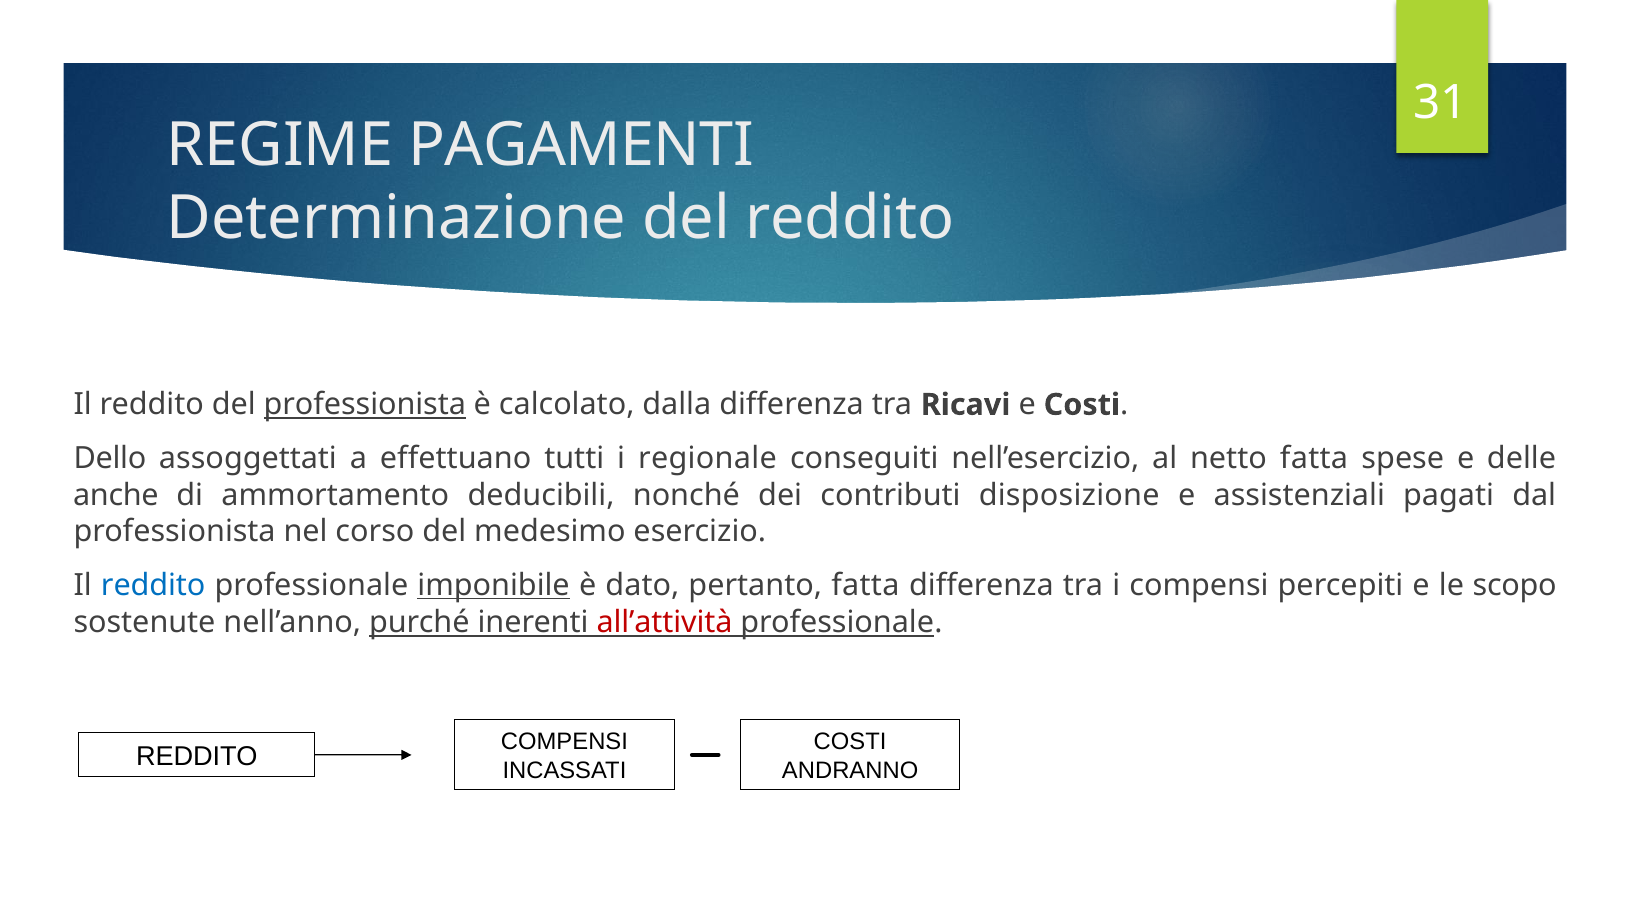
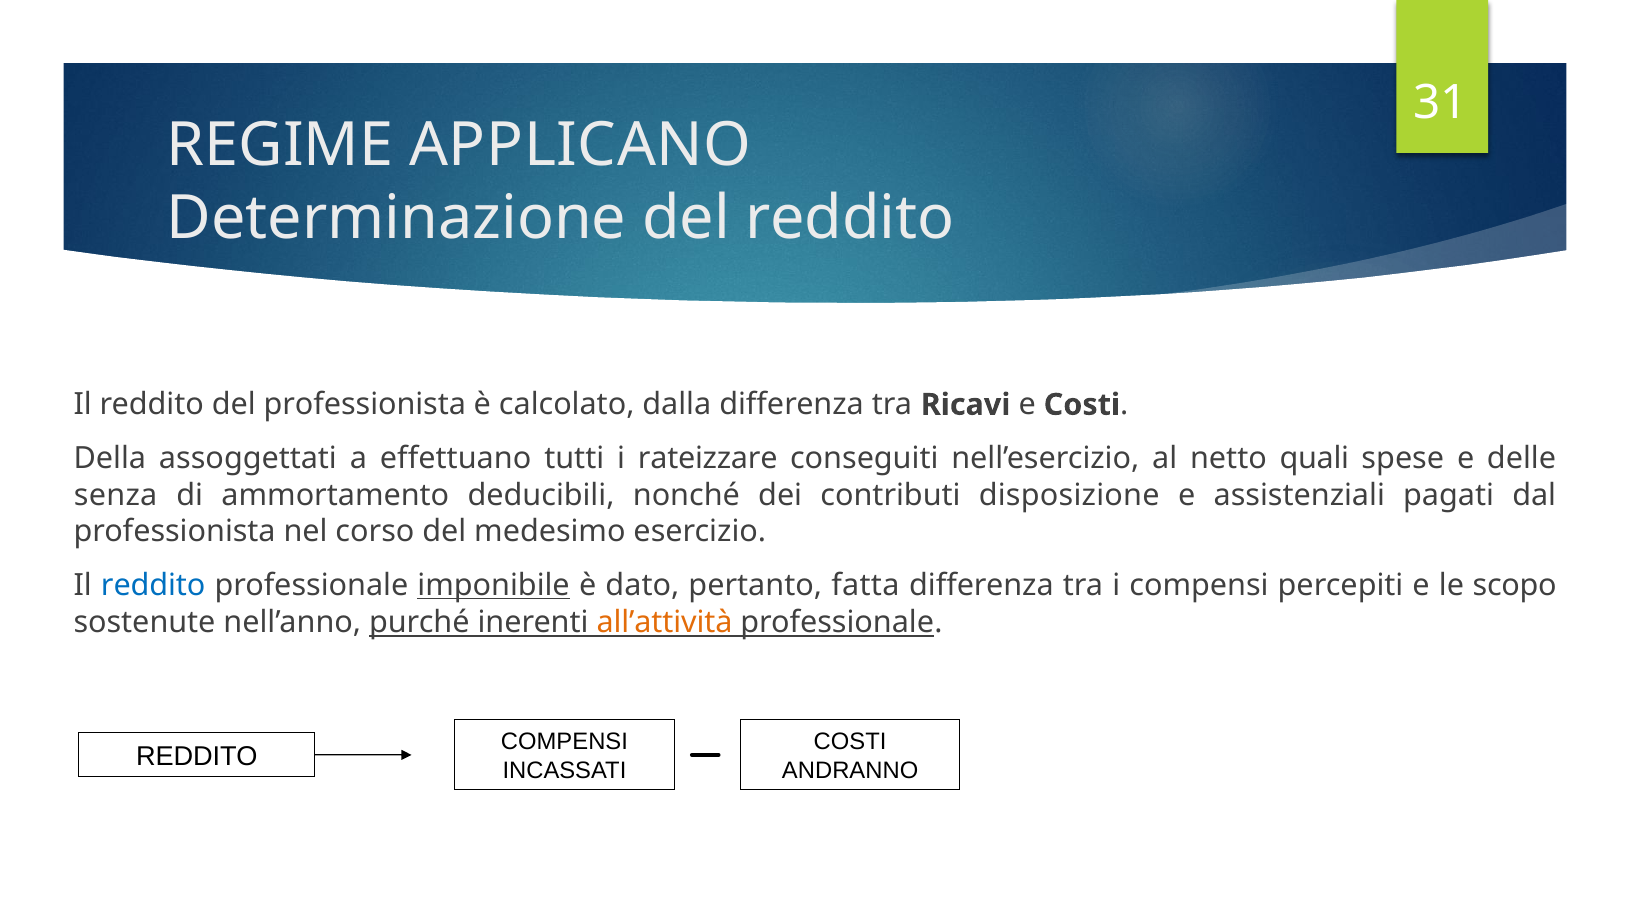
PAGAMENTI: PAGAMENTI -> APPLICANO (580, 145)
professionista underline: present -> none (365, 405)
Dello: Dello -> Della (110, 459)
regionale: regionale -> rateizzare (708, 459)
netto fatta: fatta -> quali (1314, 459)
anche: anche -> senza (116, 495)
all’attività colour: red -> orange (664, 622)
